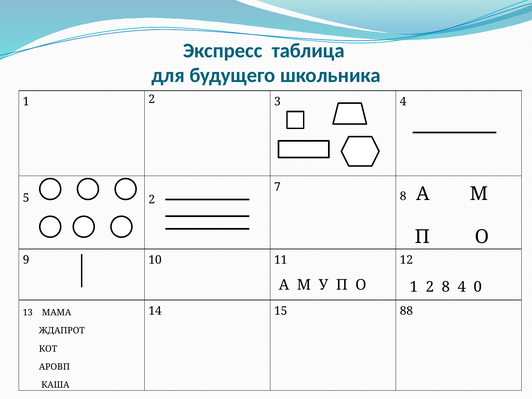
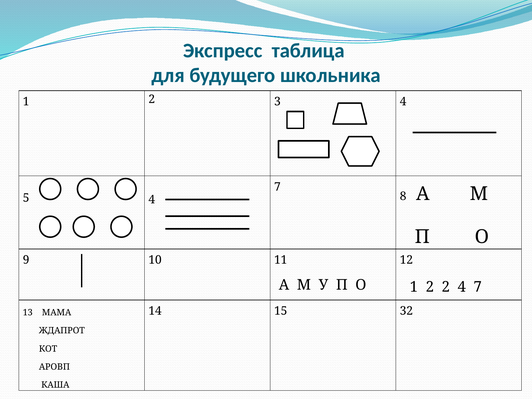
5 2: 2 -> 4 (152, 200)
2 8: 8 -> 2 (446, 287)
0: 0 -> 7 (478, 287)
88: 88 -> 32 (406, 311)
